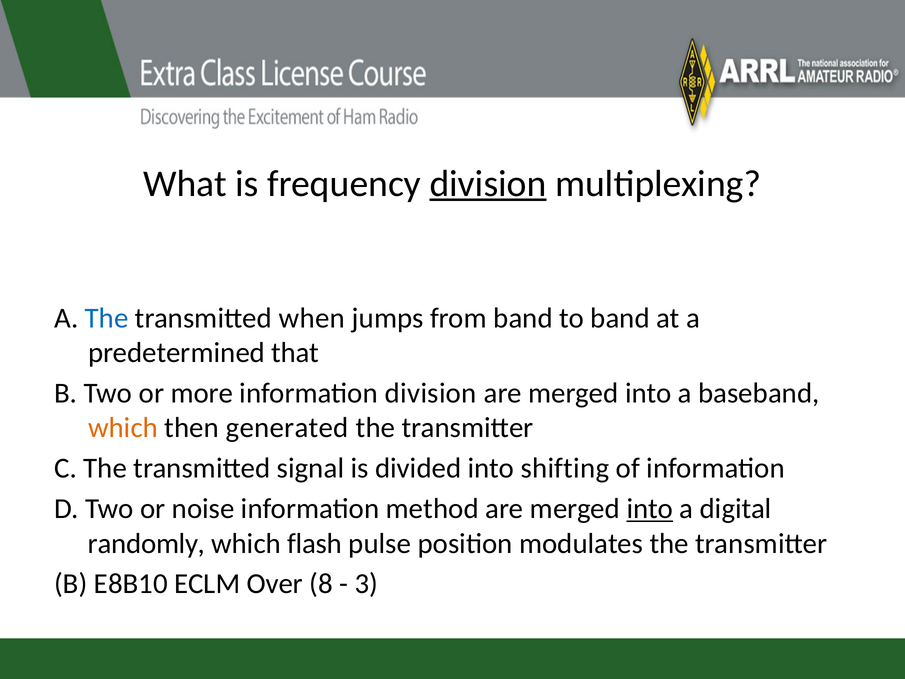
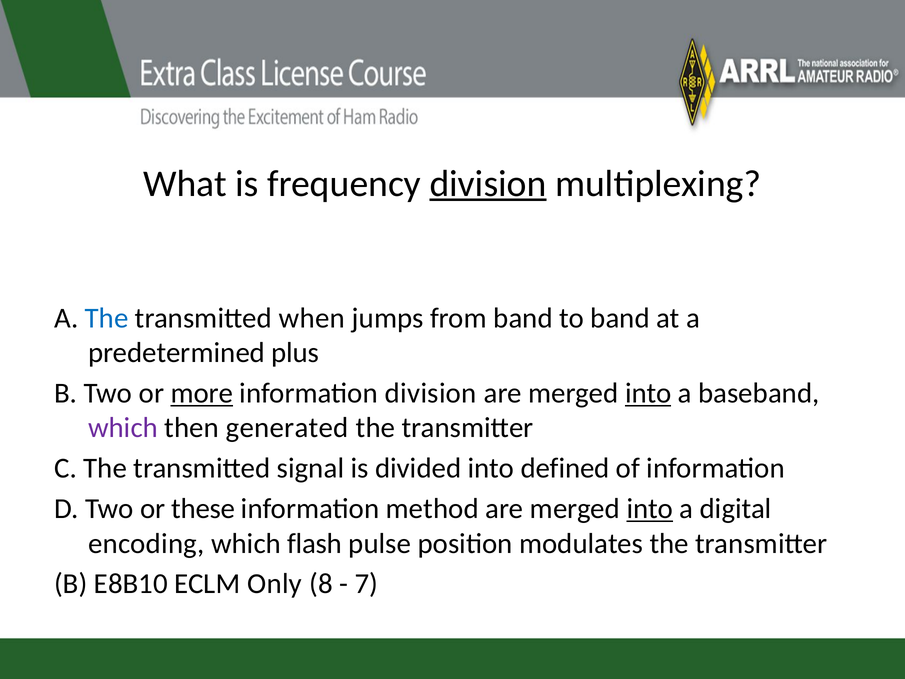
that: that -> plus (295, 353)
more underline: none -> present (202, 393)
into underline: none -> present (648, 393)
which colour: orange -> purple (123, 428)
shifting: shifting -> defined (565, 468)
noise: noise -> these (203, 509)
randomly: randomly -> encoding (146, 543)
Over: Over -> Only (275, 584)
3: 3 -> 7 (366, 584)
